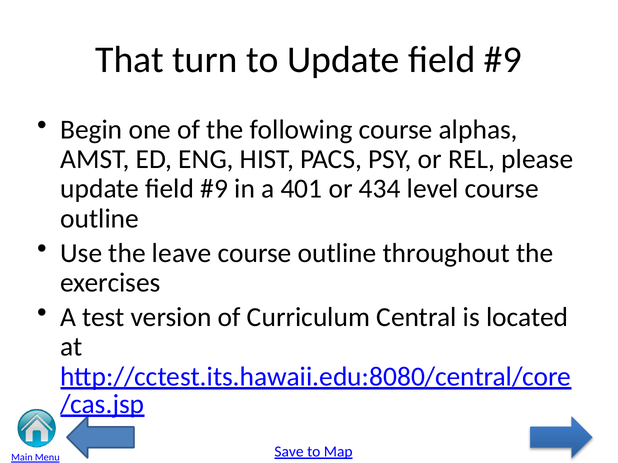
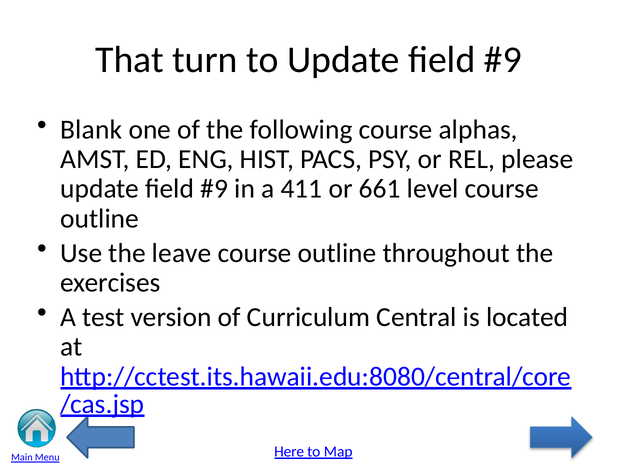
Begin: Begin -> Blank (91, 130)
401: 401 -> 411 (301, 189)
434: 434 -> 661 (380, 189)
Save: Save -> Here (289, 452)
